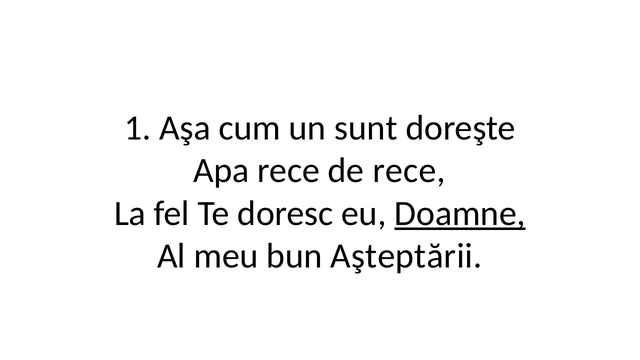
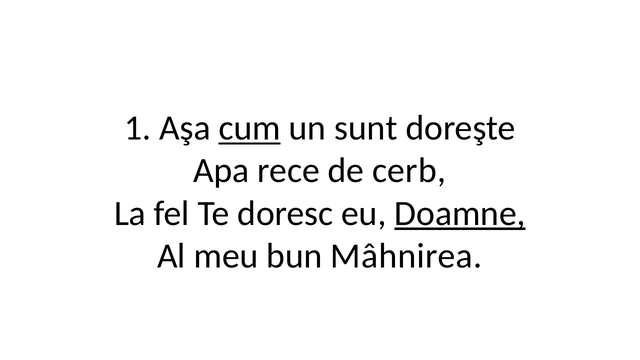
cum underline: none -> present (250, 128)
de rece: rece -> cerb (409, 171)
Aşteptării: Aşteptării -> Mâhnirea (406, 256)
